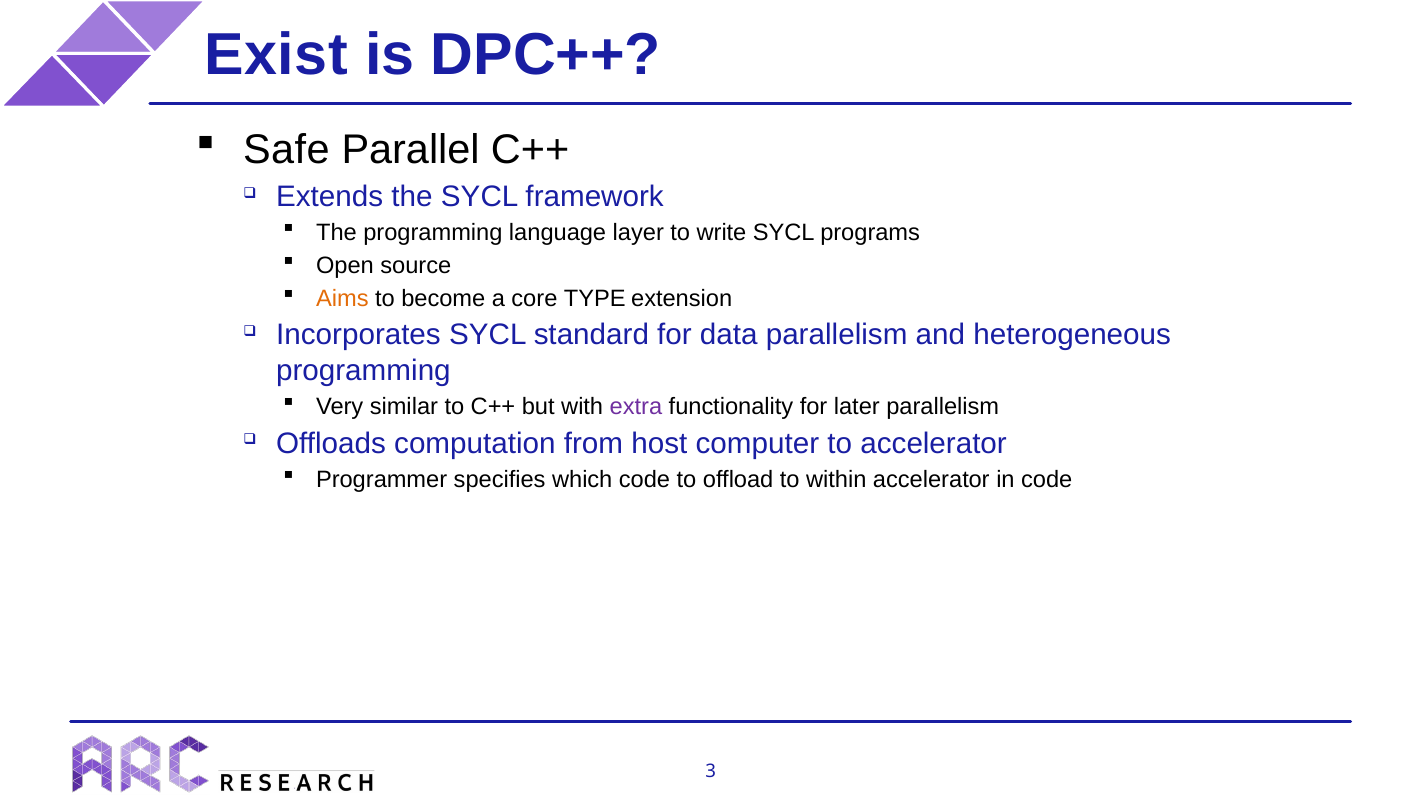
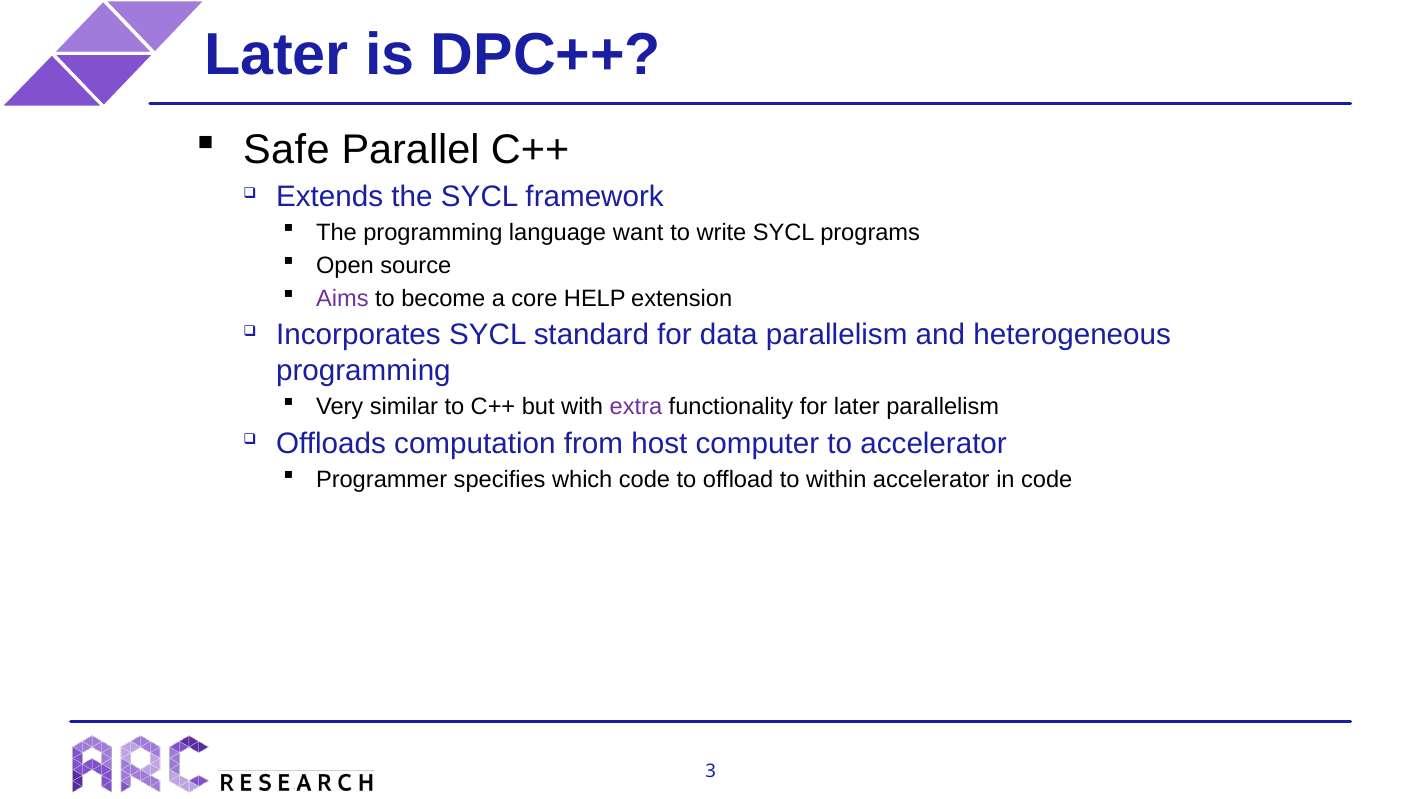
Exist: Exist -> Later (277, 55)
layer: layer -> want (638, 233)
Aims colour: orange -> purple (342, 298)
TYPE: TYPE -> HELP (595, 298)
